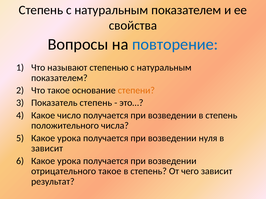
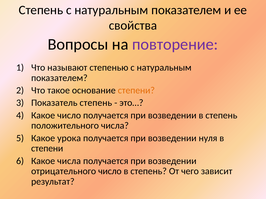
повторение colour: blue -> purple (175, 44)
зависит: зависит -> степени (47, 149)
урока: урока -> числа (69, 161)
отрицательного такое: такое -> число (110, 172)
